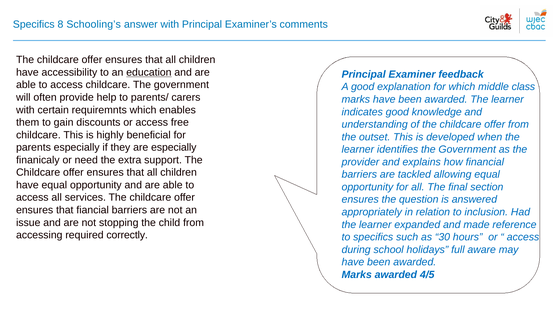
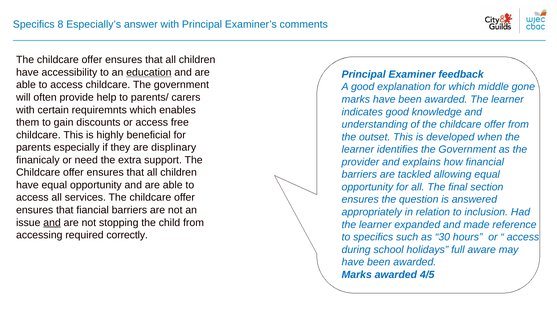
Schooling’s: Schooling’s -> Especially’s (94, 24)
class: class -> gone (523, 87)
are especially: especially -> displinary (174, 148)
and underline: none -> present (52, 223)
